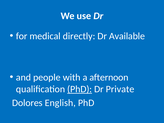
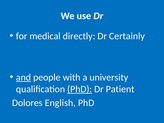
Available: Available -> Certainly (127, 36)
and underline: none -> present (23, 77)
afternoon: afternoon -> university (109, 77)
Private: Private -> Patient (120, 89)
